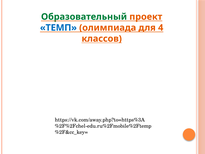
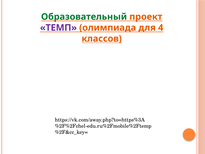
ТЕМП colour: blue -> purple (58, 28)
